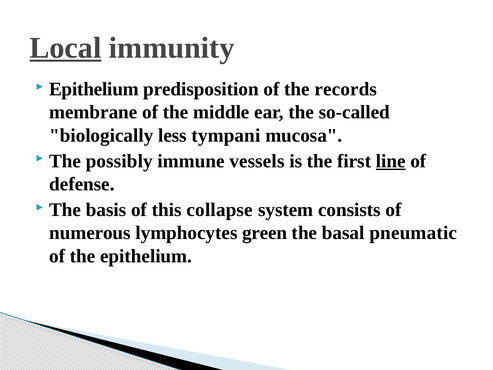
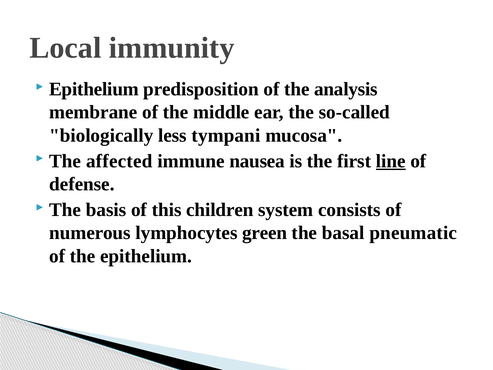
Local underline: present -> none (65, 48)
records: records -> analysis (346, 89)
possibly: possibly -> affected (119, 161)
vessels: vessels -> nausea (257, 161)
collapse: collapse -> children (220, 210)
